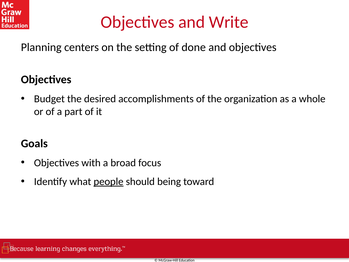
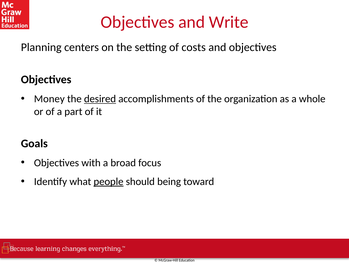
done: done -> costs (194, 47)
Budget: Budget -> Money (49, 99)
desired underline: none -> present (100, 99)
